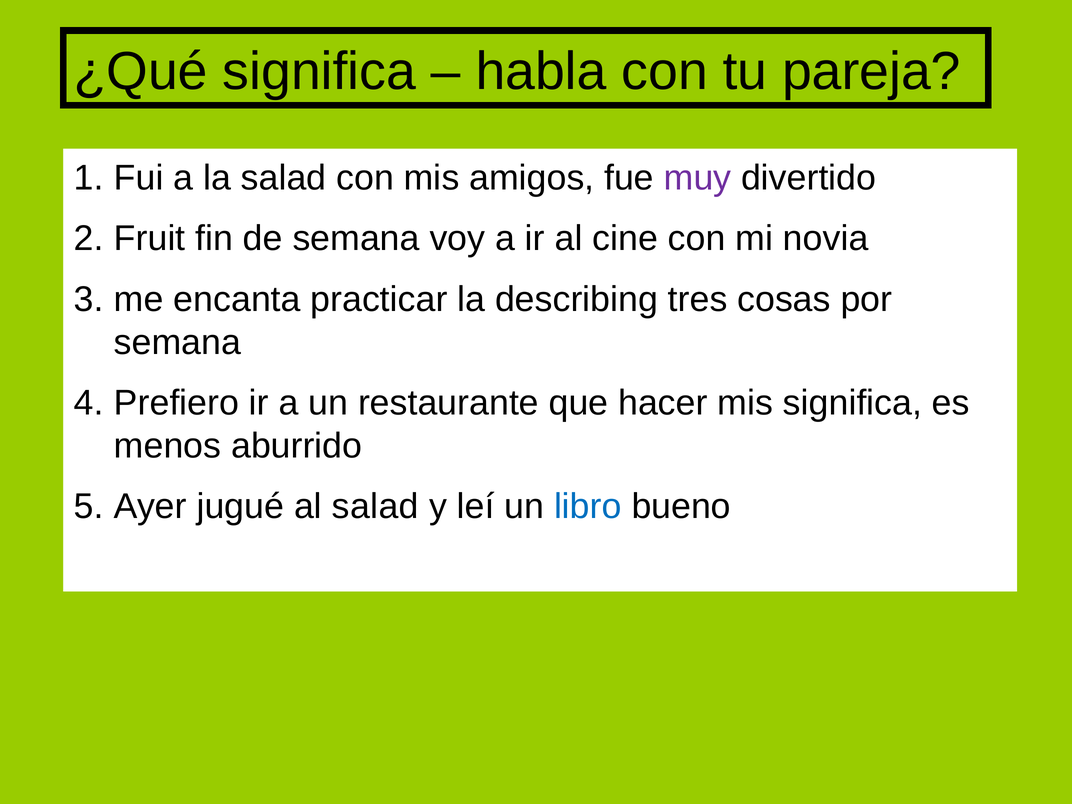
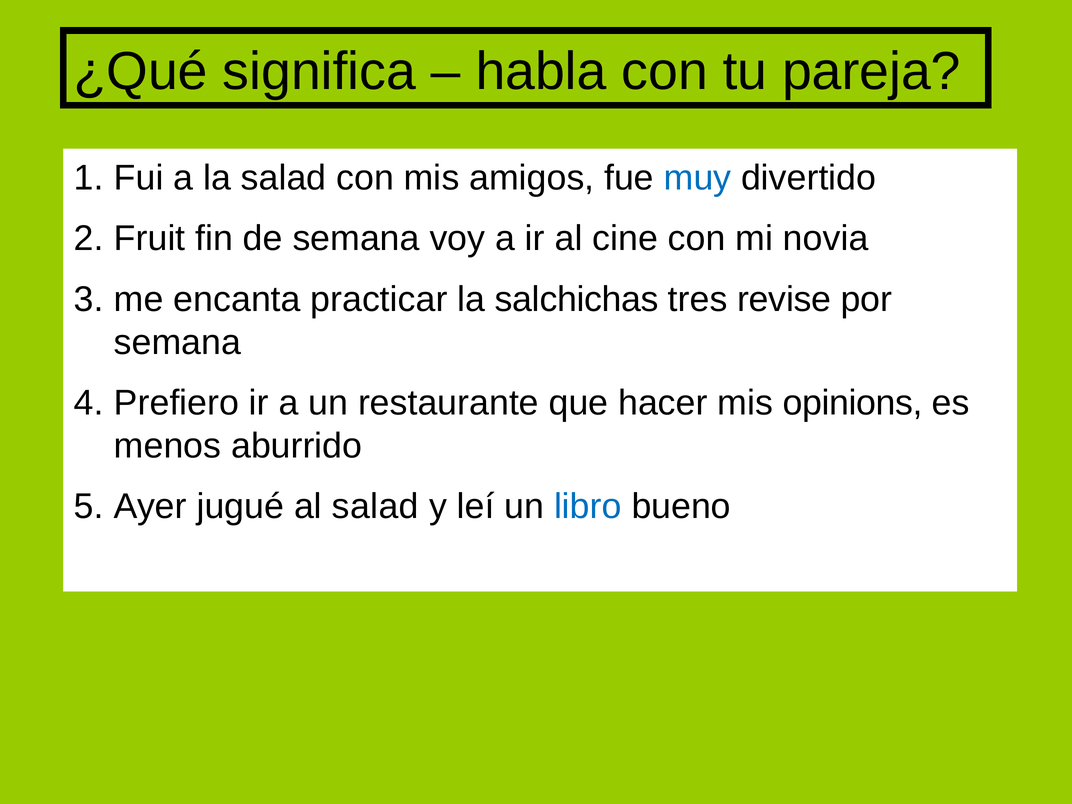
muy colour: purple -> blue (698, 178)
describing: describing -> salchichas (577, 299)
cosas: cosas -> revise (784, 299)
mis significa: significa -> opinions (853, 403)
